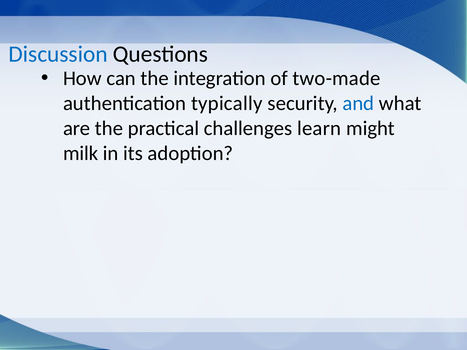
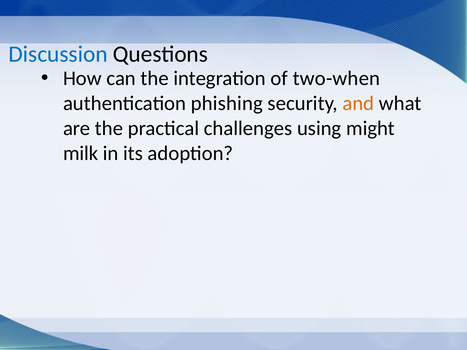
two-made: two-made -> two-when (336, 79)
typically: typically -> phishing (227, 103)
and colour: blue -> orange (358, 103)
learn: learn -> using (319, 128)
